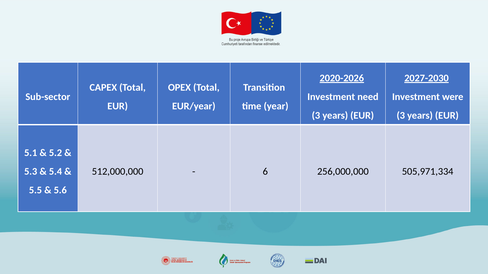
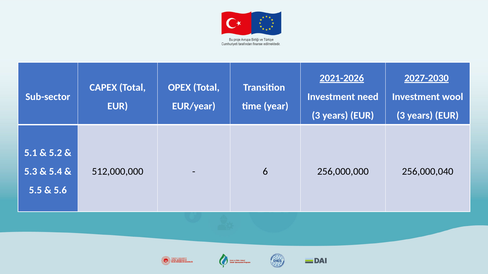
2020-2026: 2020-2026 -> 2021-2026 (342, 78)
were: were -> wool (453, 97)
505,971,334: 505,971,334 -> 256,000,040 (428, 172)
